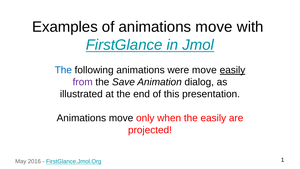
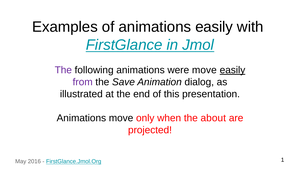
of animations move: move -> easily (214, 27)
The colour: blue -> purple (63, 70)
the easily: easily -> about (213, 118)
